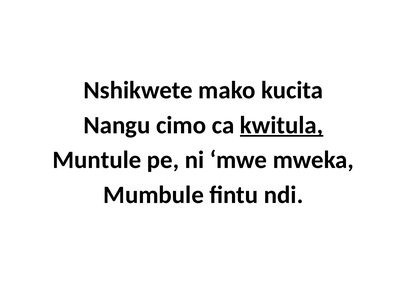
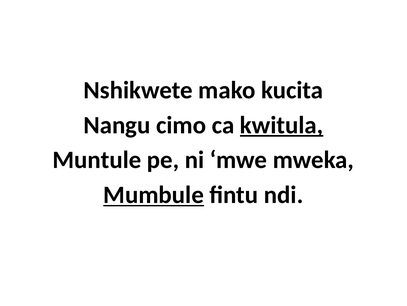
Mumbule underline: none -> present (154, 195)
